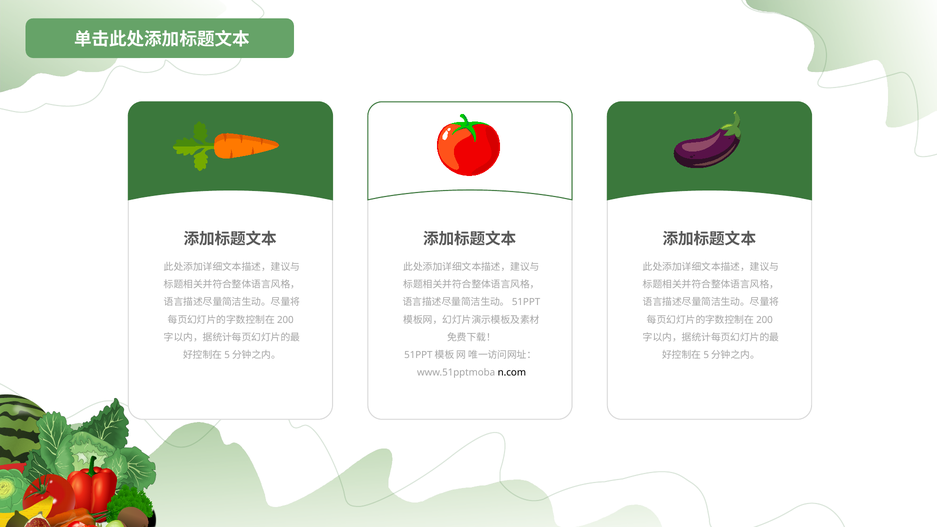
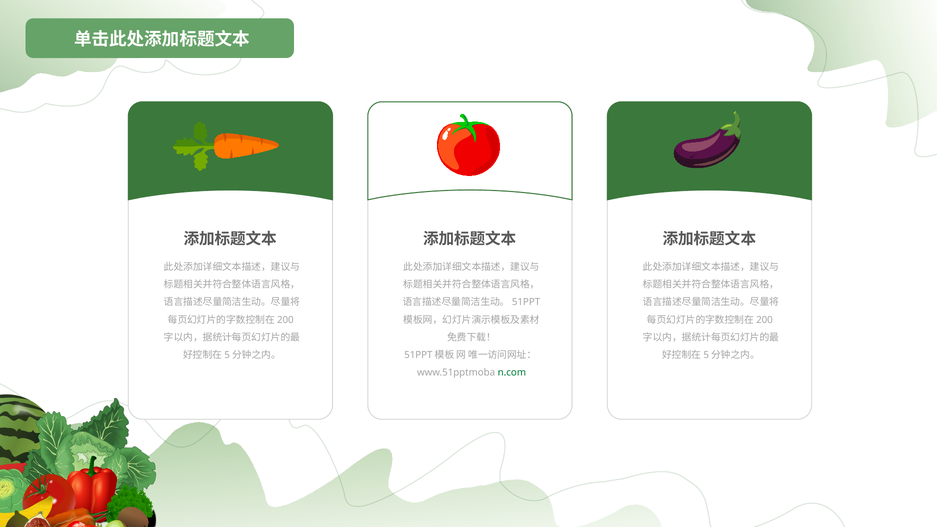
n.com colour: black -> green (512, 373)
